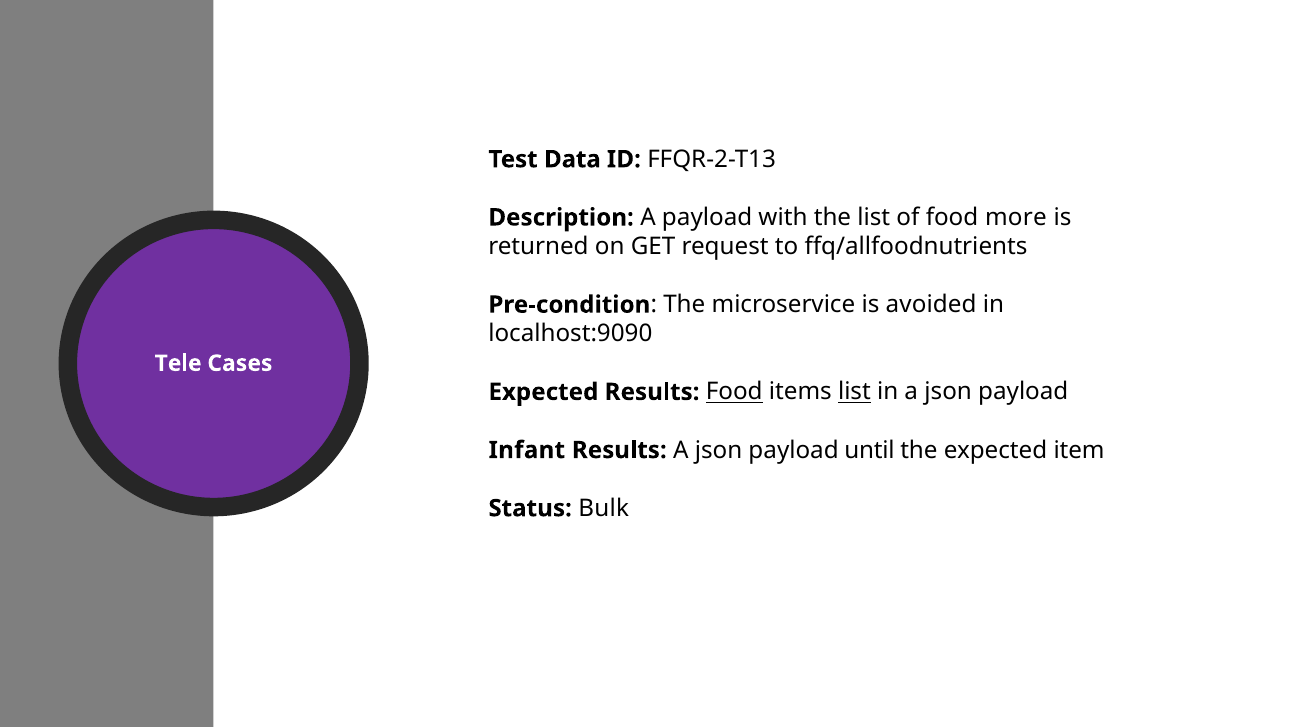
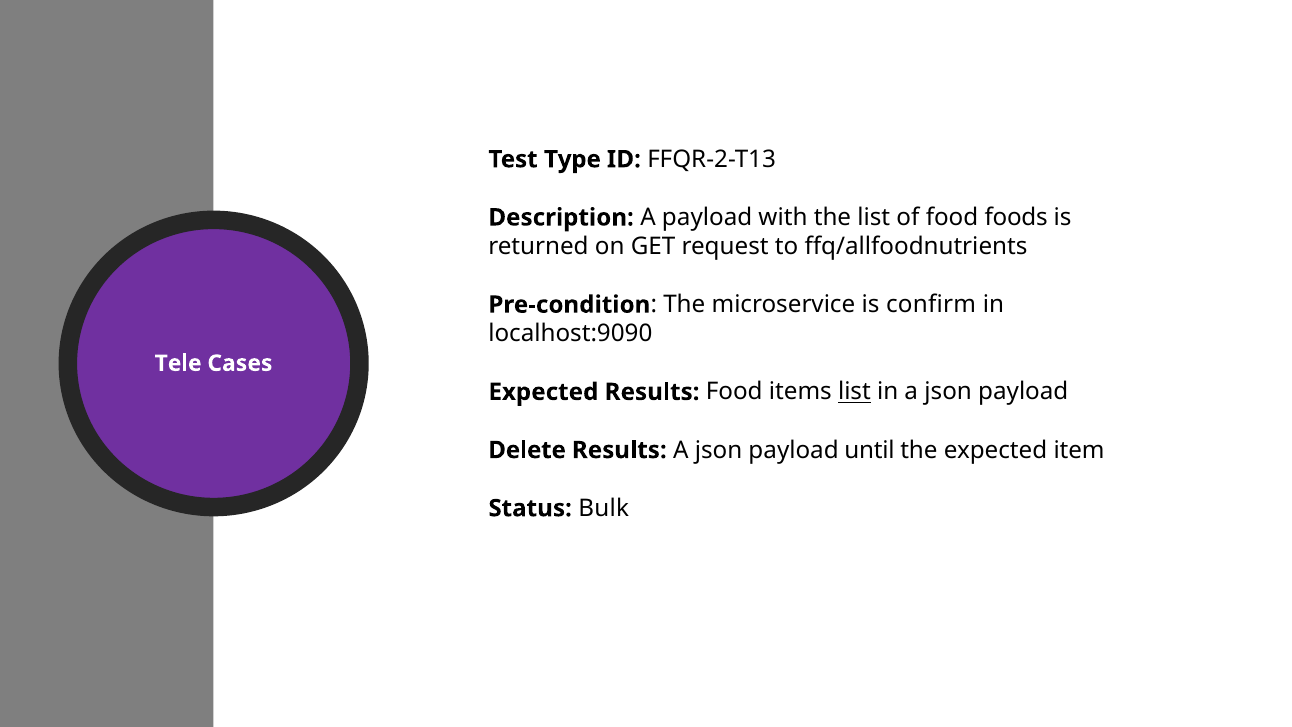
Data: Data -> Type (572, 159)
more: more -> foods (1016, 217)
avoided: avoided -> confirm (931, 305)
Food underline: present -> none (734, 392)
Infant: Infant -> Delete (527, 450)
